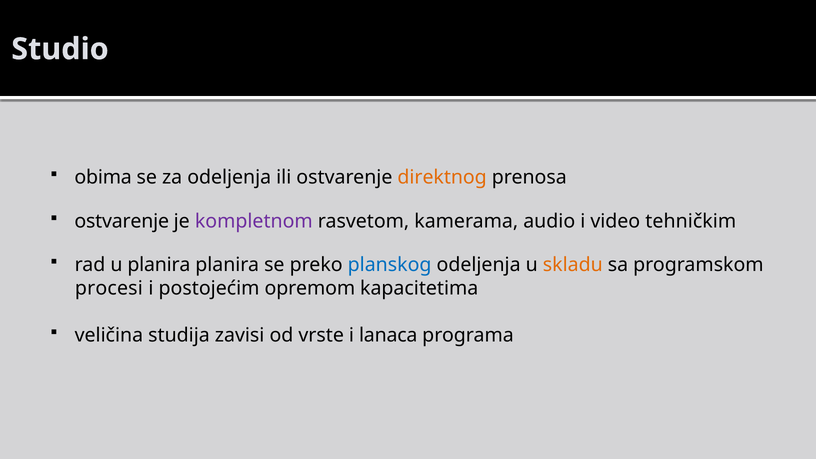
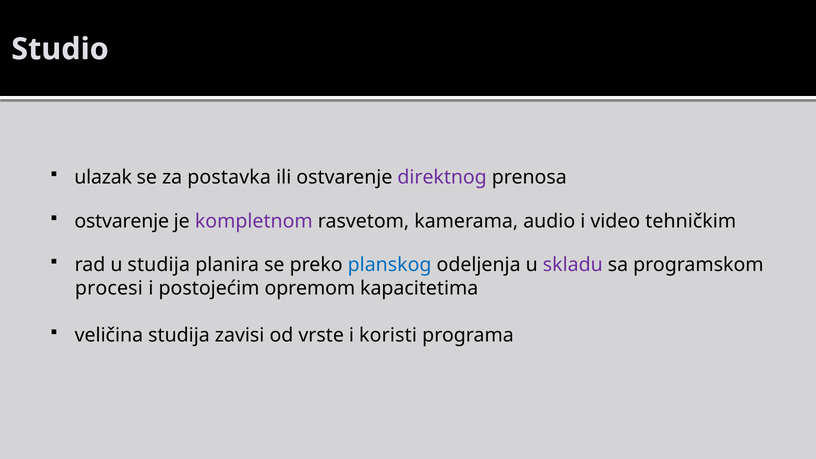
obima: obima -> ulazak (103, 177)
za odeljenja: odeljenja -> postavka (229, 177)
direktnog colour: orange -> purple (442, 177)
u planira: planira -> studija (159, 265)
skladu colour: orange -> purple (573, 265)
lanaca: lanaca -> koristi (388, 335)
